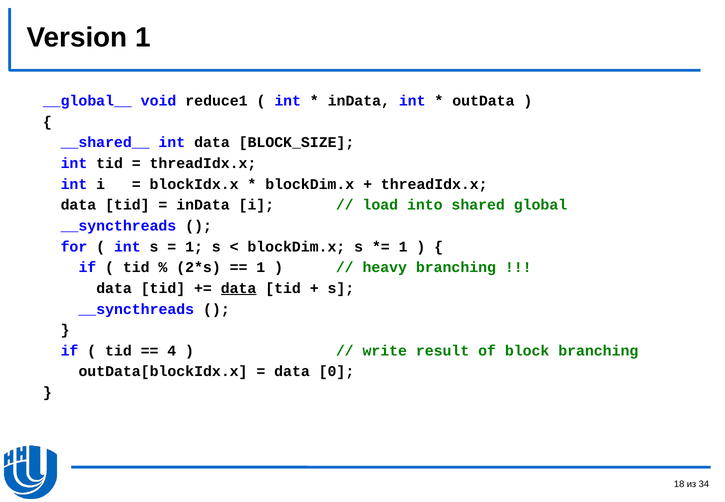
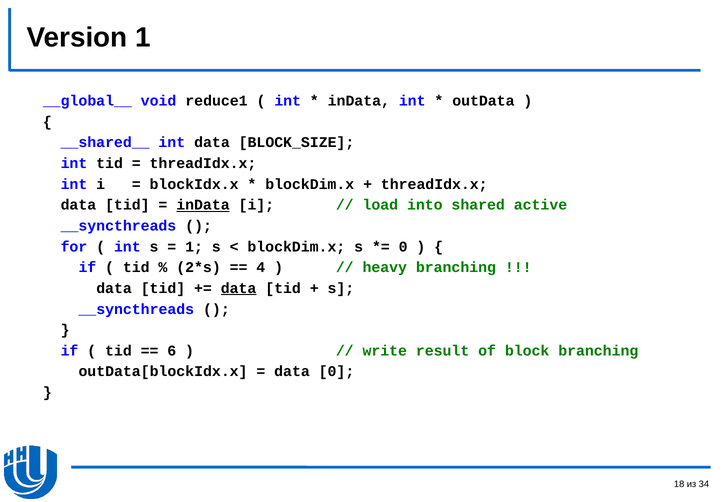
inData underline: none -> present (203, 205)
global: global -> active (541, 205)
1: 1 -> 0 (403, 247)
1: 1 -> 4 (261, 268)
4: 4 -> 6 (172, 351)
